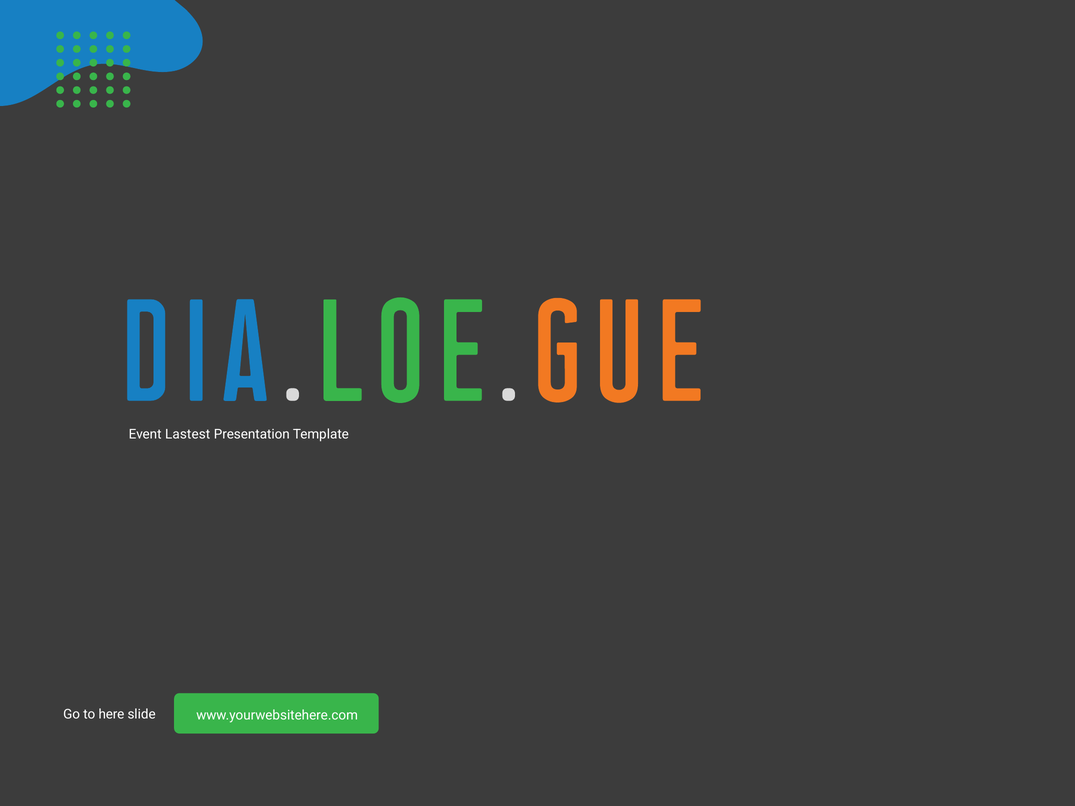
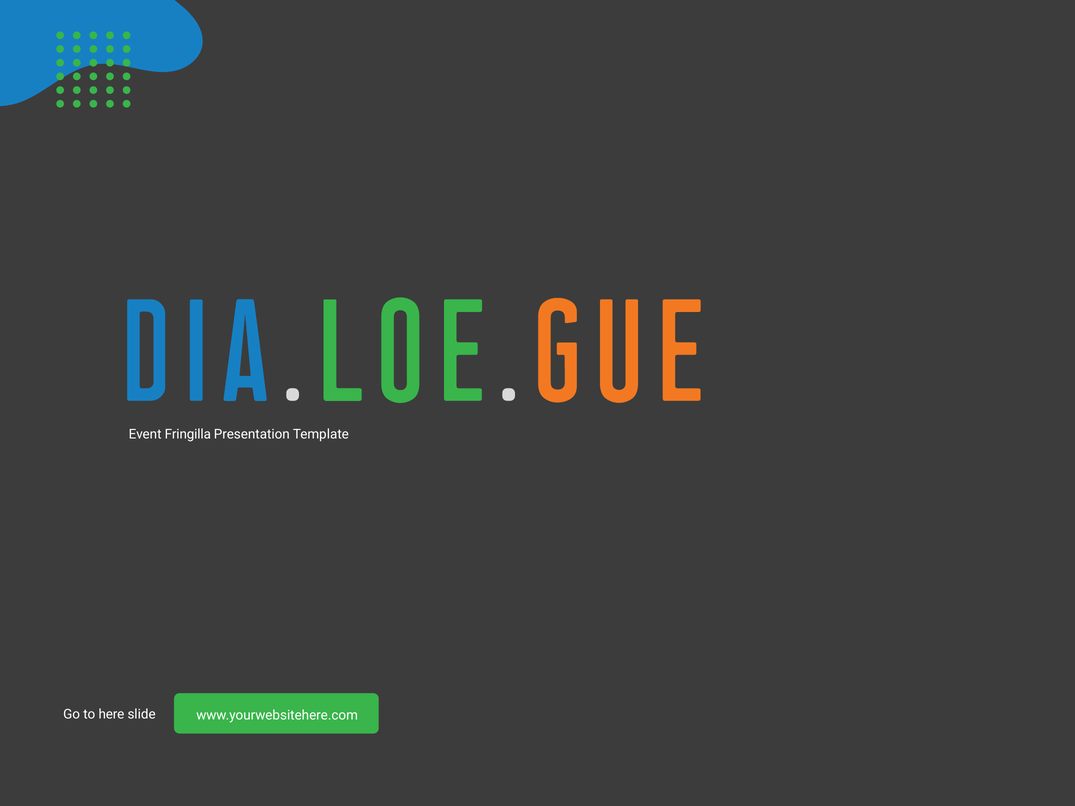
Lastest: Lastest -> Fringilla (188, 435)
